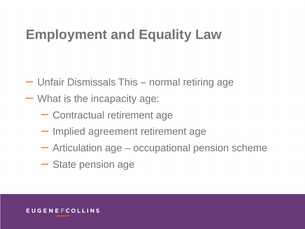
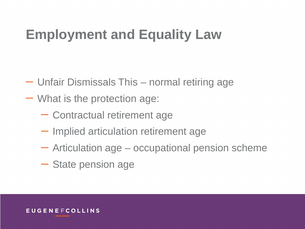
incapacity: incapacity -> protection (114, 99)
Implied agreement: agreement -> articulation (113, 131)
